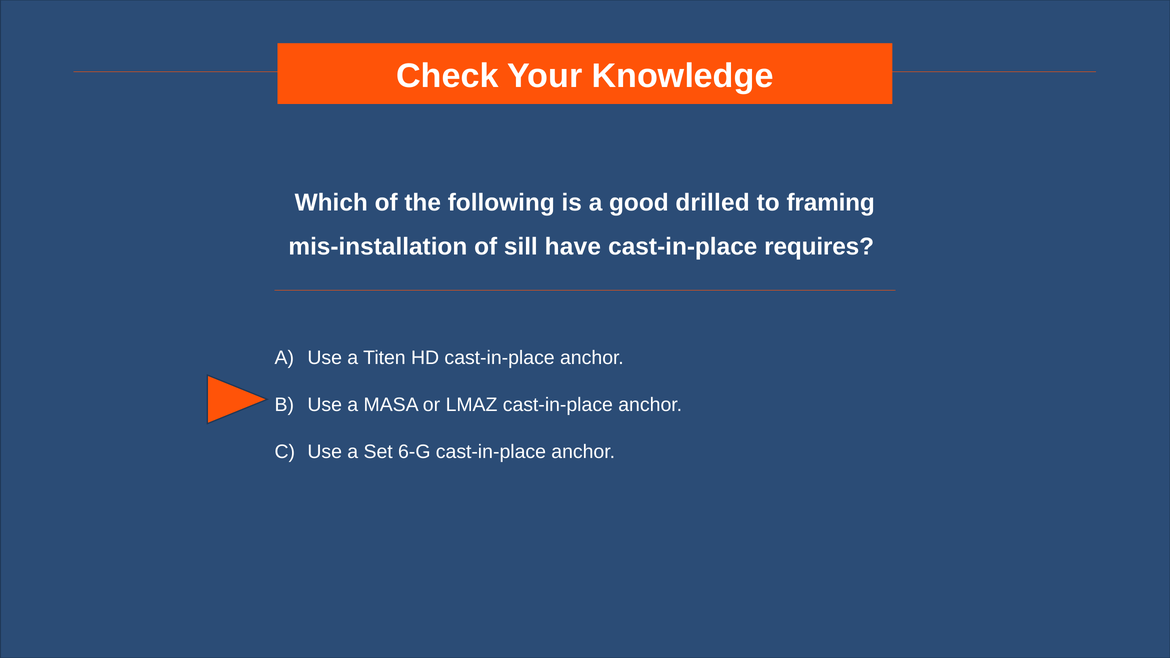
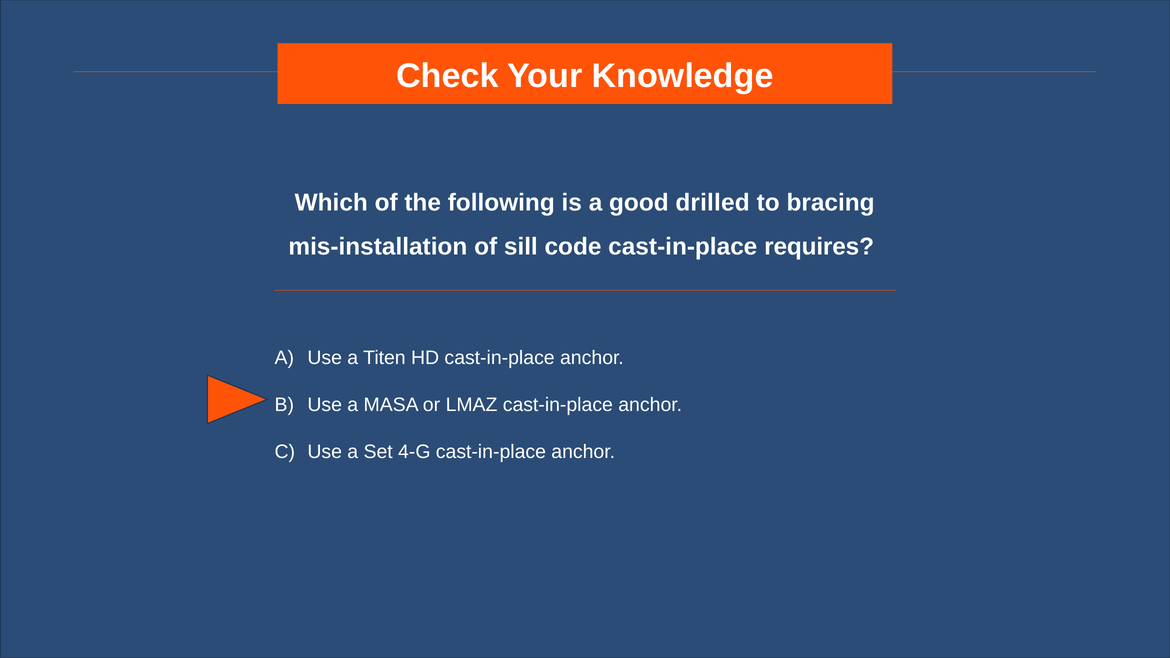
framing: framing -> bracing (831, 203)
have: have -> code (573, 247)
6-G: 6-G -> 4-G (414, 452)
